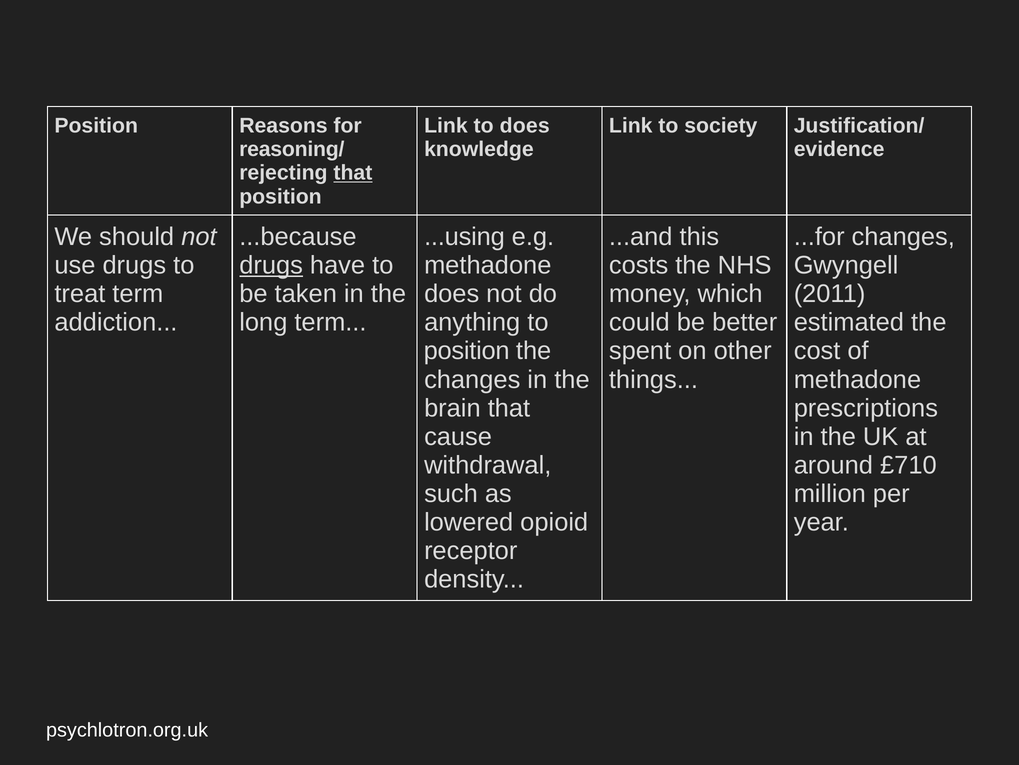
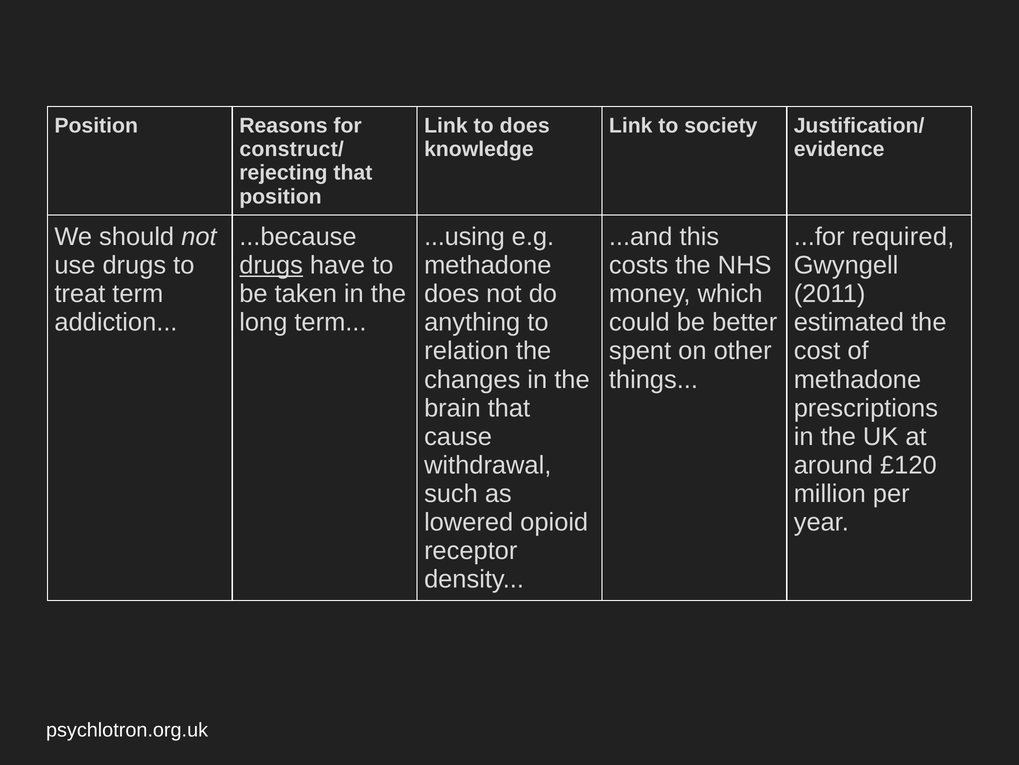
reasoning/: reasoning/ -> construct/ (292, 149)
that underline: present -> none (353, 173)
...for changes: changes -> required (903, 237)
position: position -> relation (466, 351)
£710: £710 -> £120 (908, 465)
